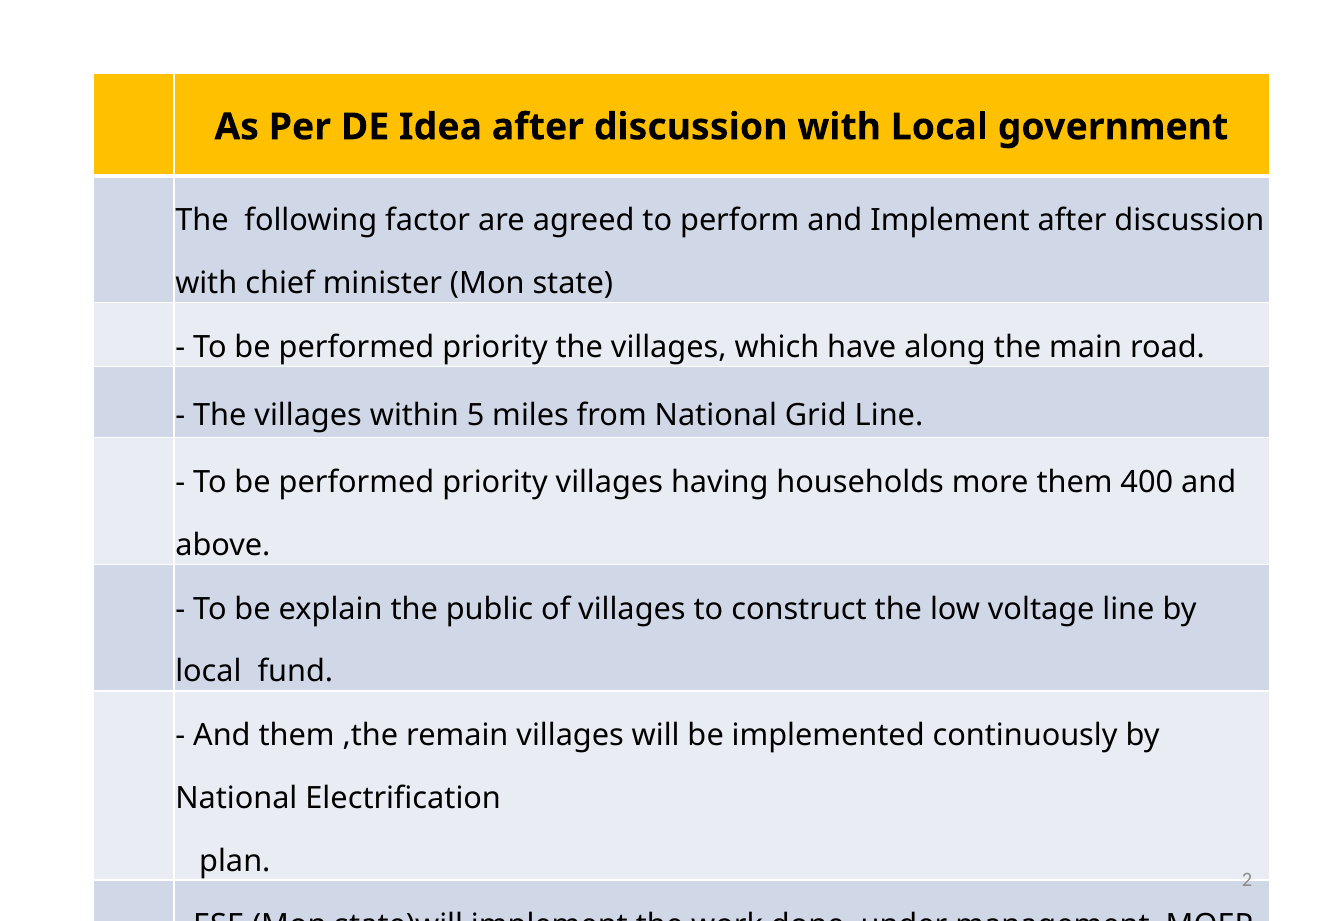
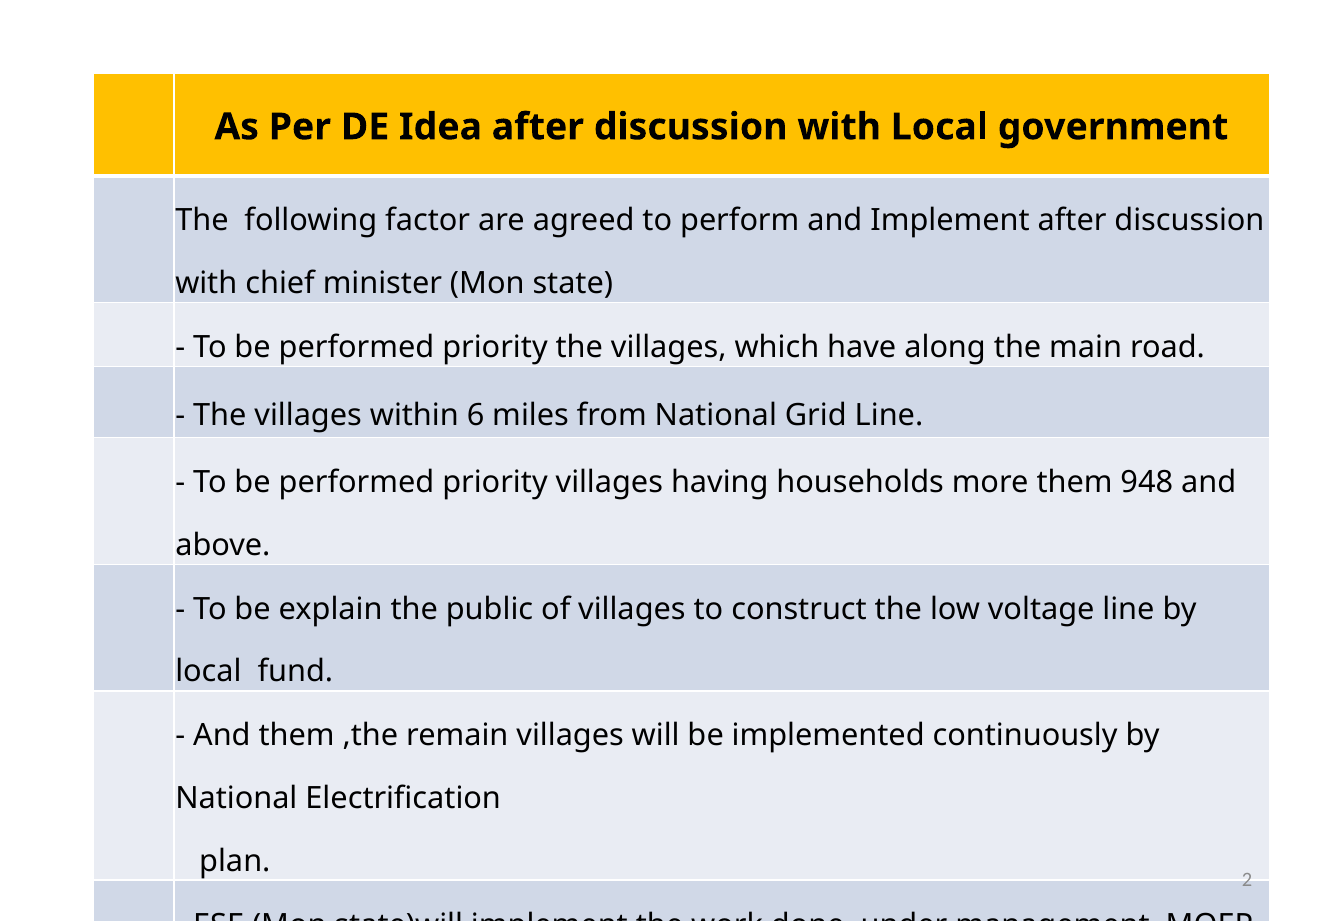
5: 5 -> 6 (476, 415)
400: 400 -> 948 (1147, 483)
